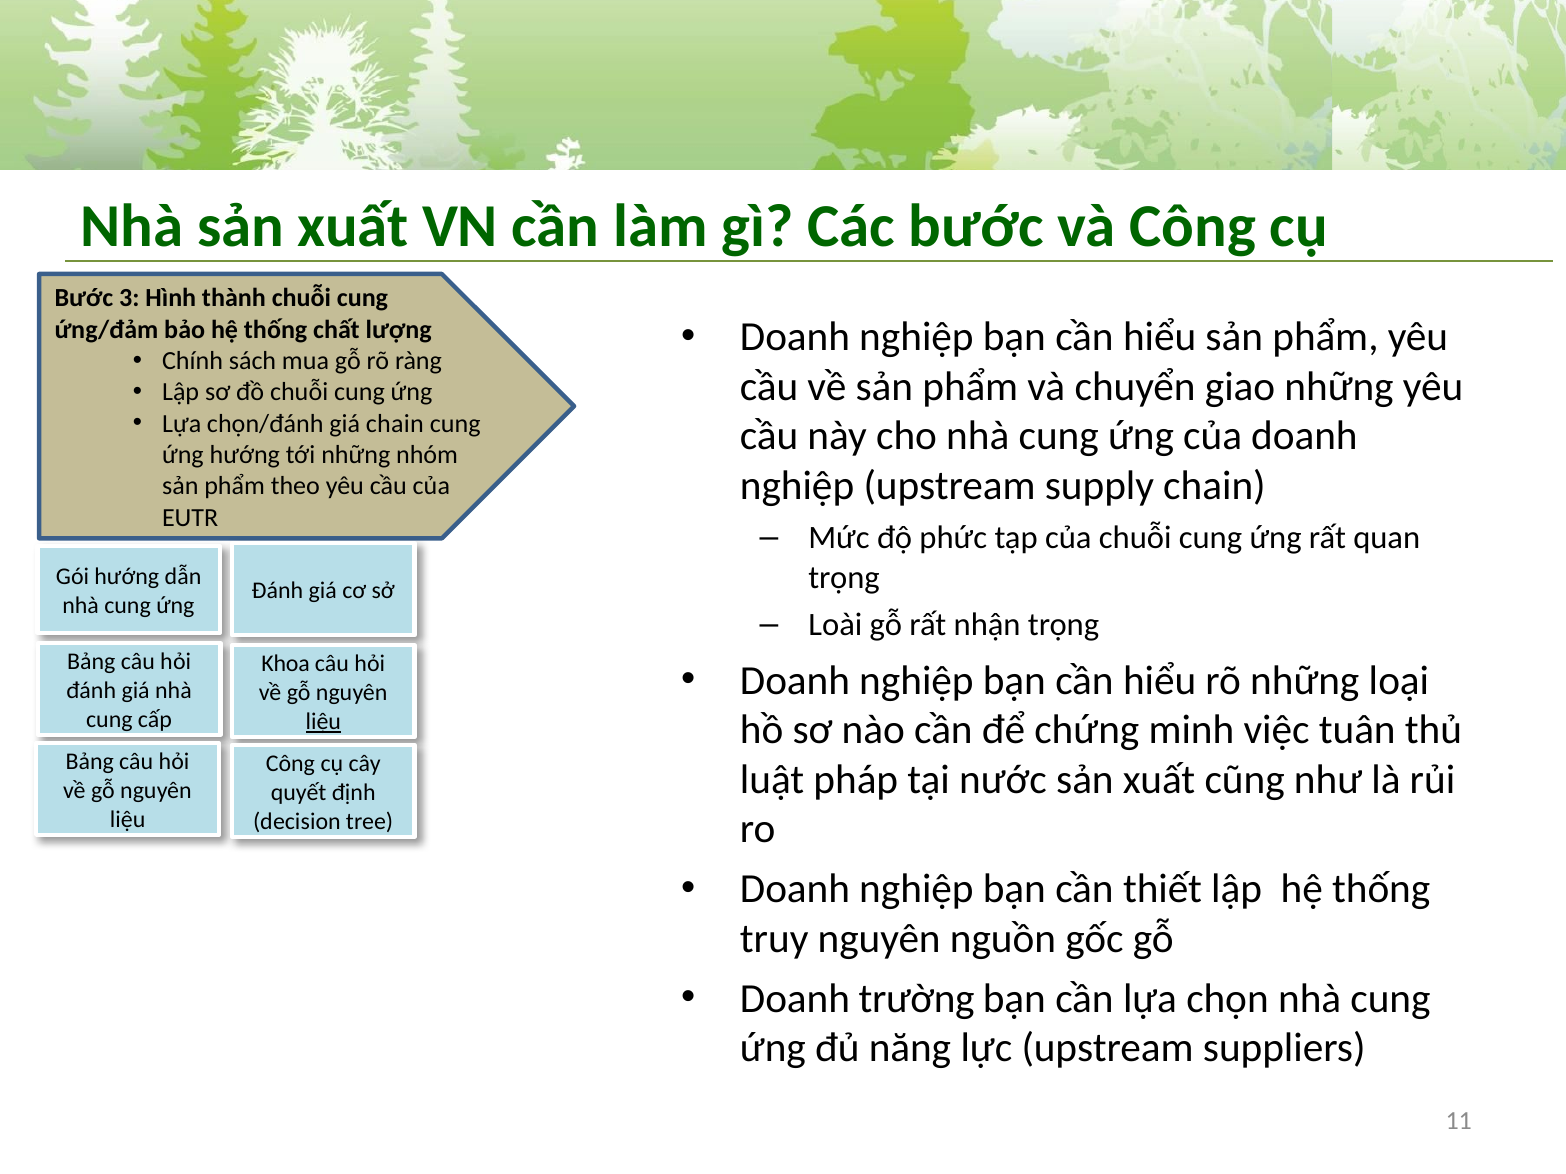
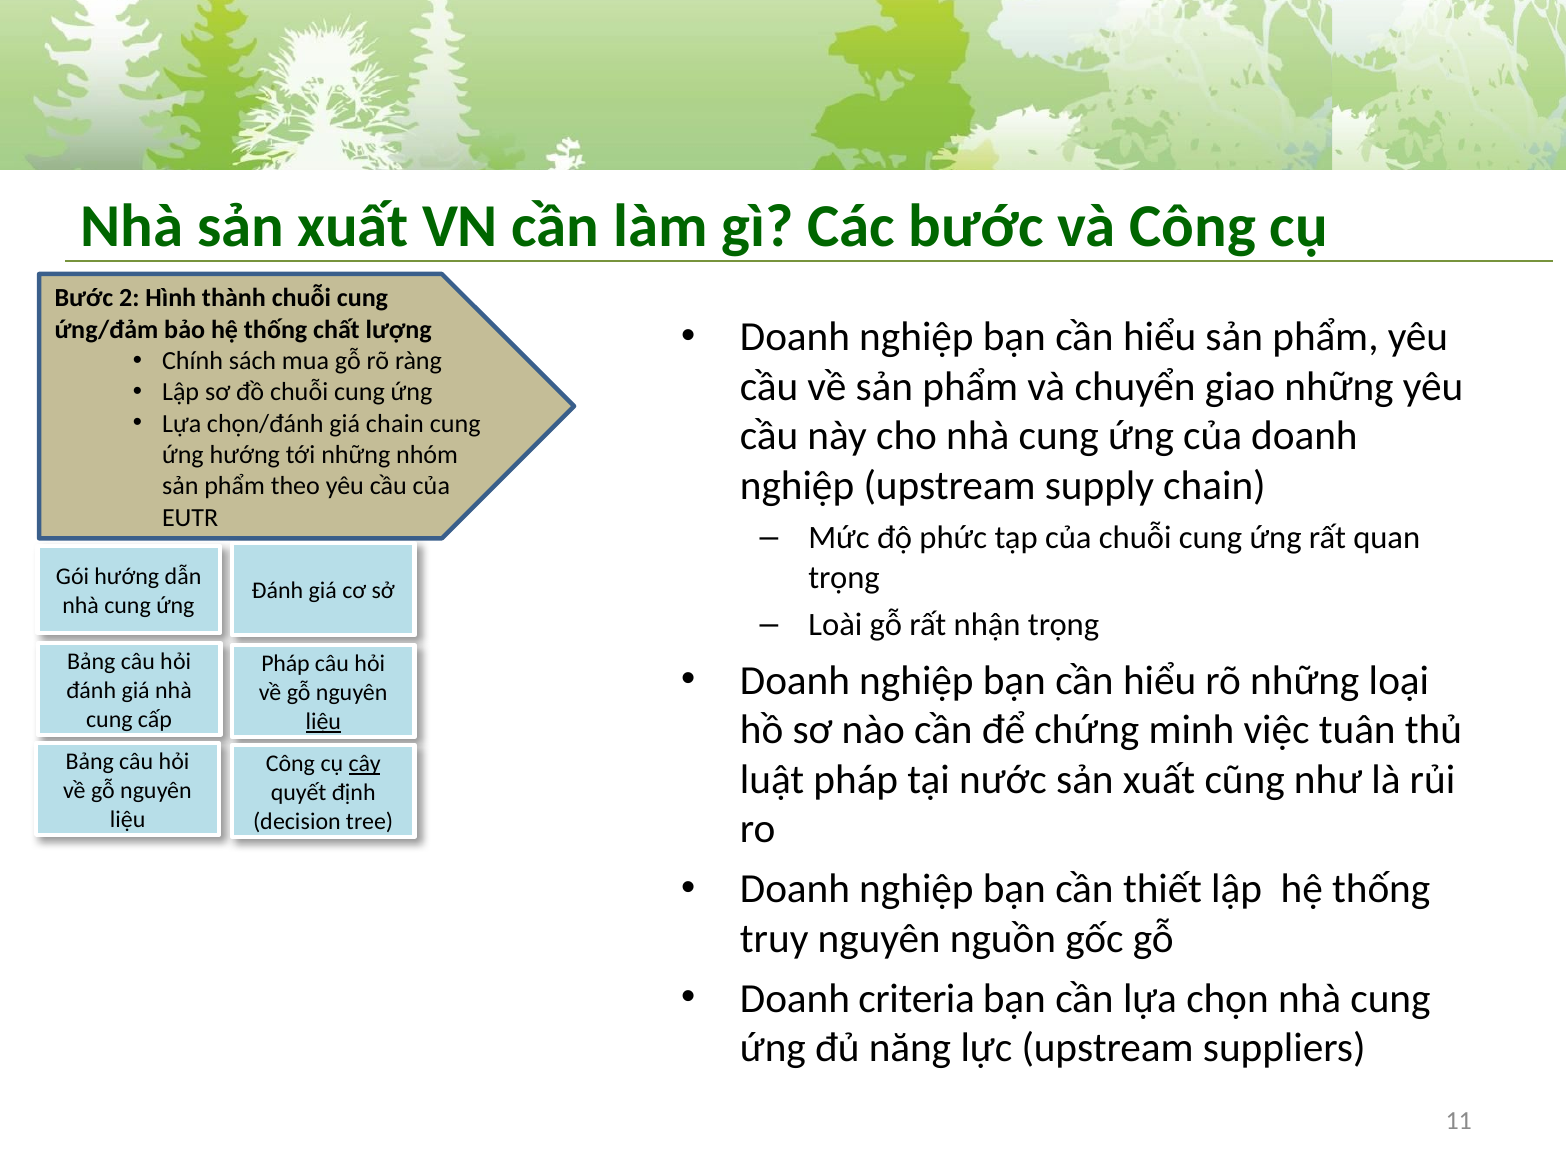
3: 3 -> 2 (129, 298)
Khoa: Khoa -> Pháp (285, 664)
cây underline: none -> present (365, 764)
trường: trường -> criteria (917, 999)
